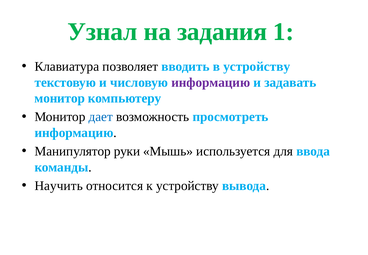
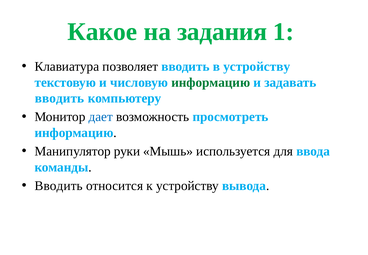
Узнал: Узнал -> Какое (102, 32)
информацию colour: purple -> green (211, 82)
монитор: монитор -> вводить (60, 98)
Научить: Научить -> Вводить (59, 186)
